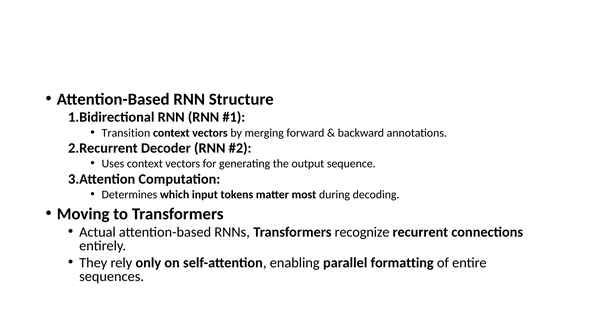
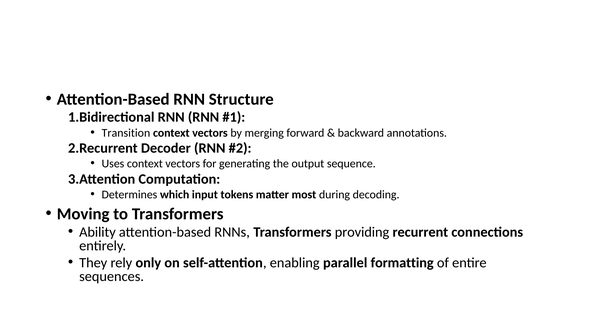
Actual: Actual -> Ability (97, 232)
recognize: recognize -> providing (362, 232)
